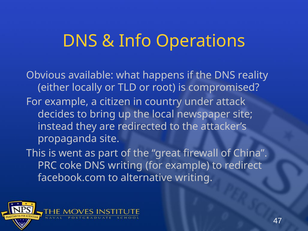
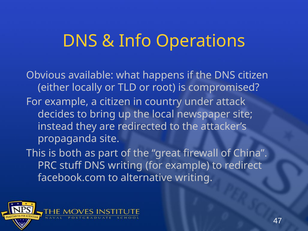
DNS reality: reality -> citizen (253, 75)
went: went -> both (70, 153)
coke: coke -> stuff (70, 165)
